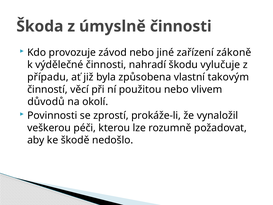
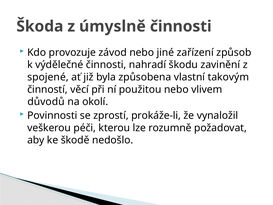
zákoně: zákoně -> způsob (234, 52)
vylučuje: vylučuje -> zavinění (220, 65)
případu: případu -> spojené (48, 77)
